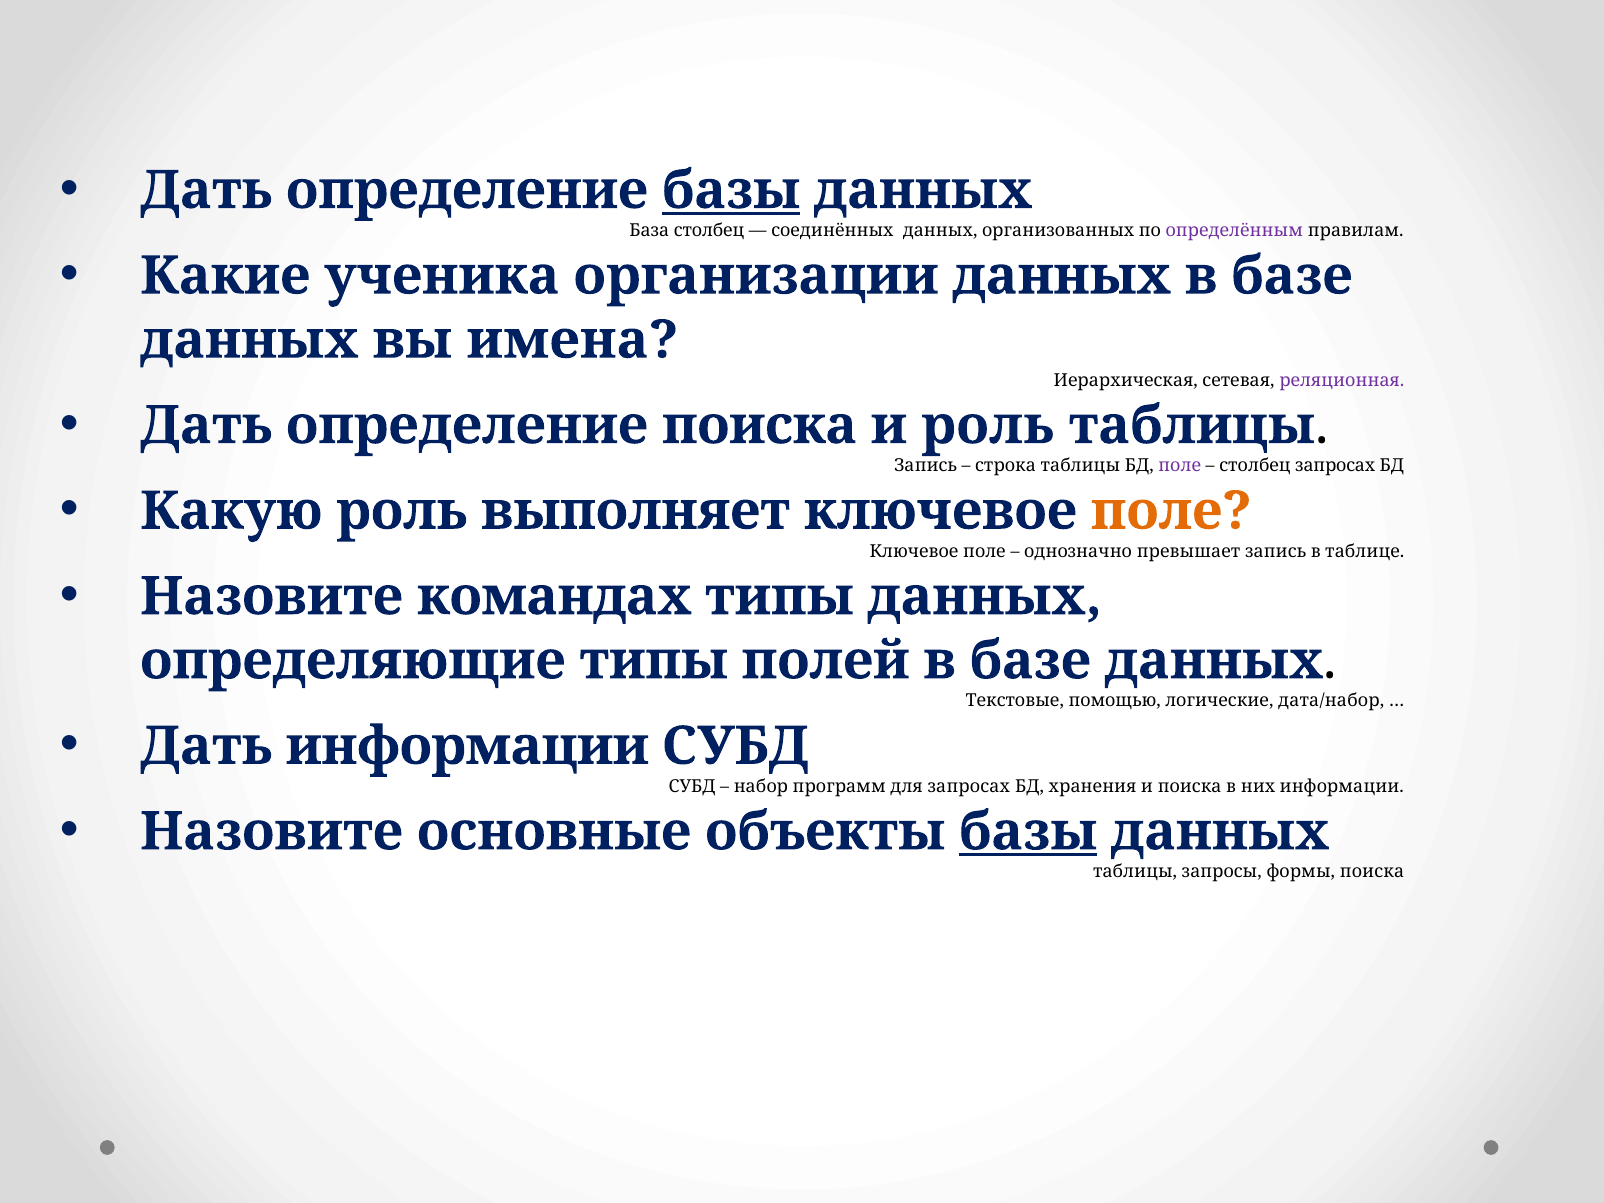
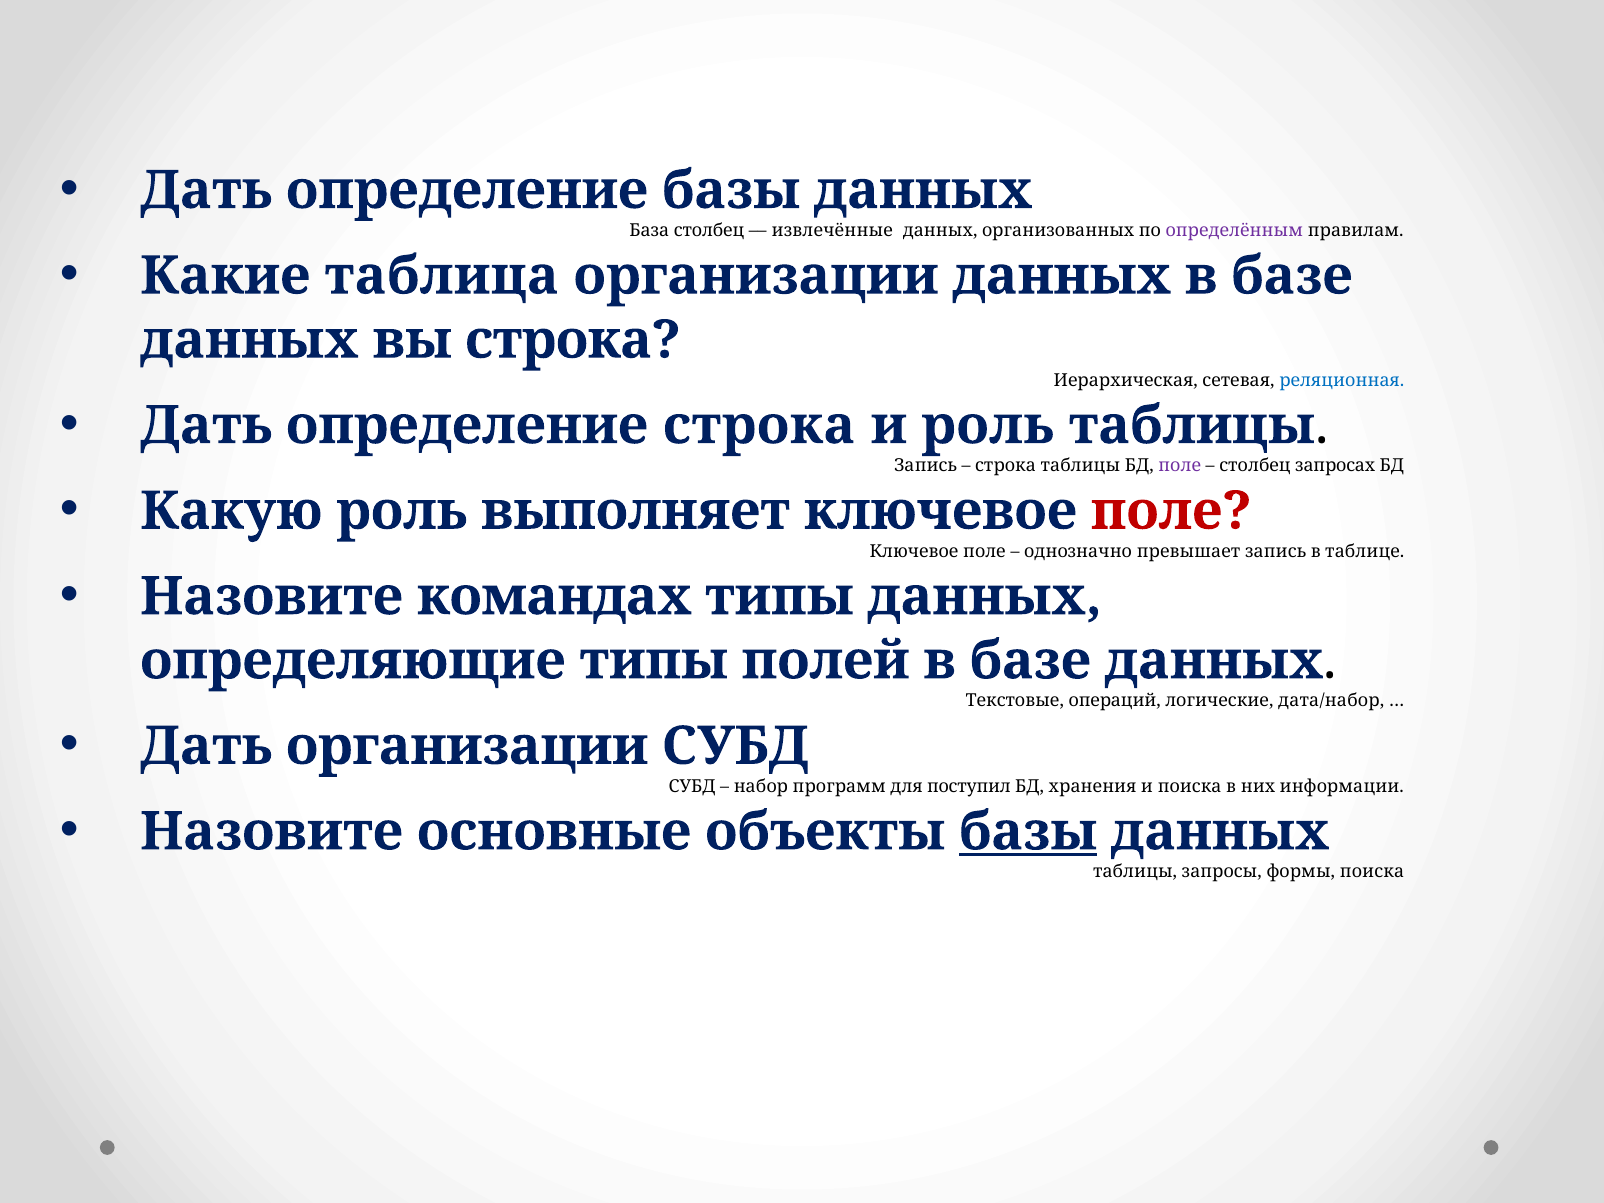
базы underline: present -> none (731, 190)
соединённых: соединённых -> извлечённые (832, 231)
ученика: ученика -> таблица (442, 276)
вы имена: имена -> строка (573, 340)
реляционная colour: purple -> blue (1342, 380)
определение поиска: поиска -> строка (759, 426)
поле colour: orange -> red (1171, 511)
помощью: помощью -> операций (1115, 701)
Дать информации: информации -> организации (467, 746)
для запросах: запросах -> поступил (969, 787)
